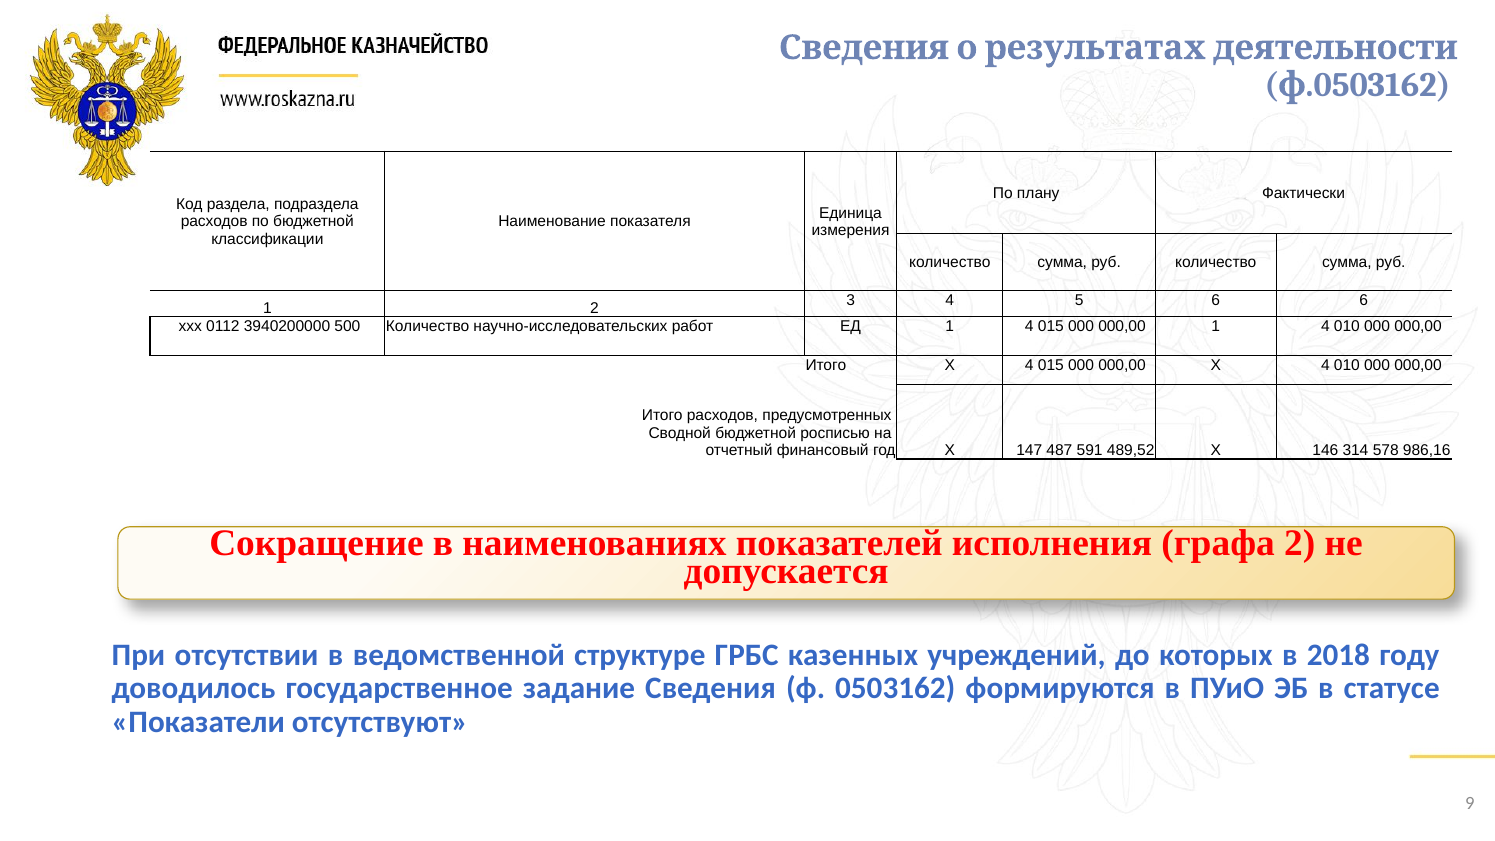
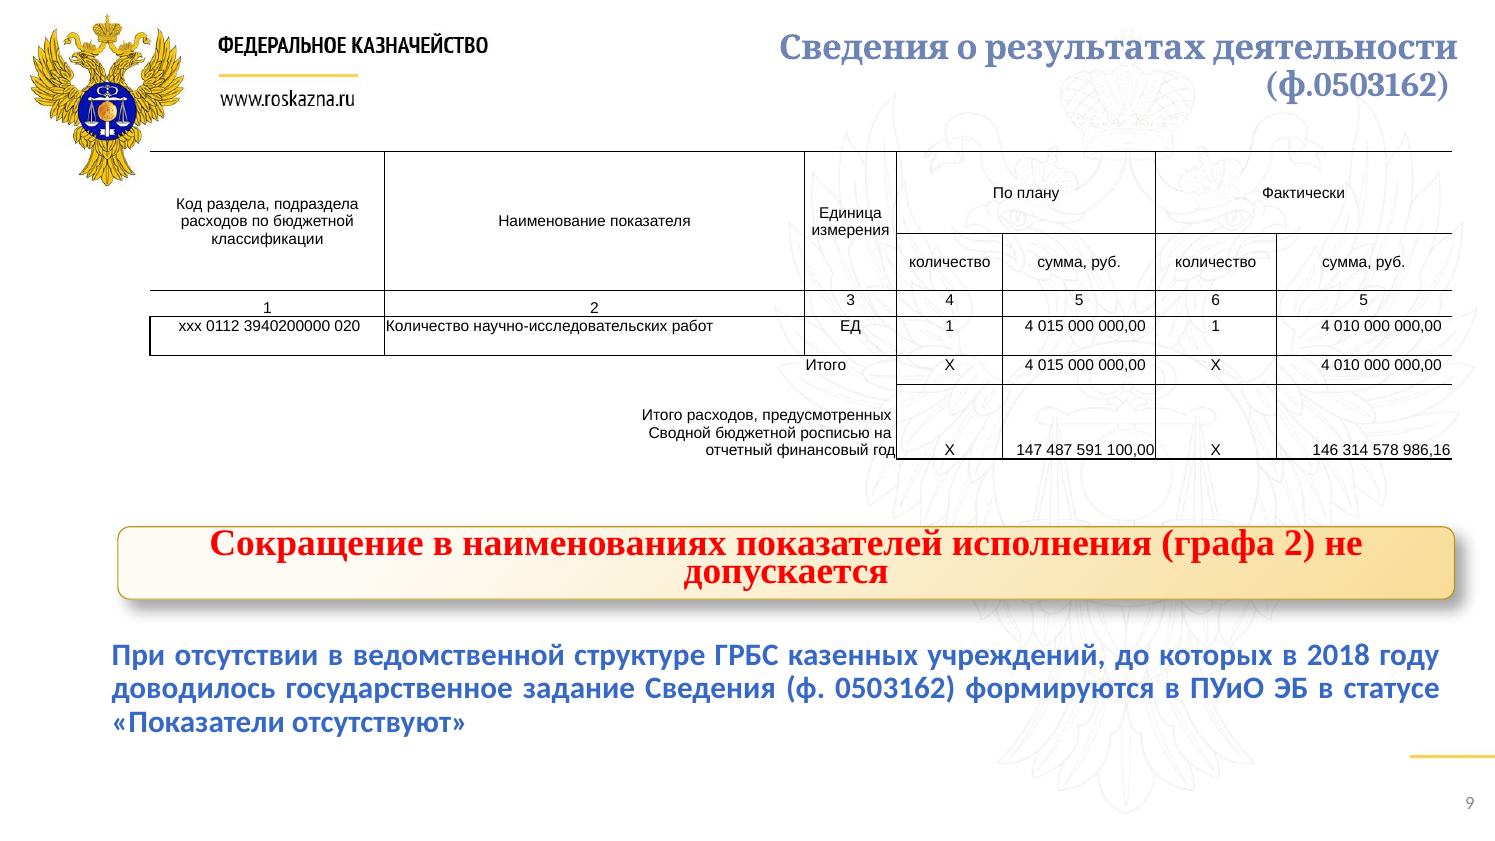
6 6: 6 -> 5 (1364, 301)
500: 500 -> 020 (347, 327)
489,52: 489,52 -> 100,00 (1131, 450)
